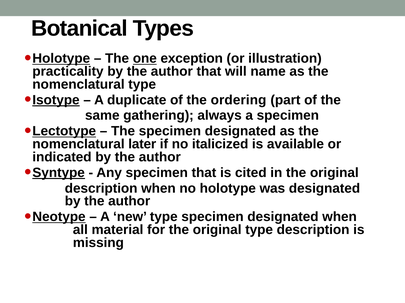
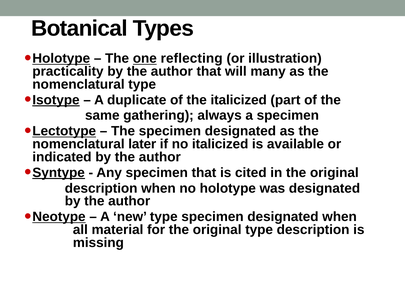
exception: exception -> reflecting (192, 59)
name: name -> many (268, 72)
the ordering: ordering -> italicized (239, 100)
